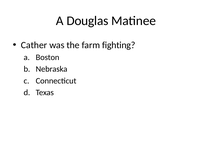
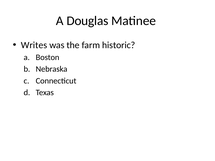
Cather: Cather -> Writes (34, 45)
fighting: fighting -> historic (119, 45)
